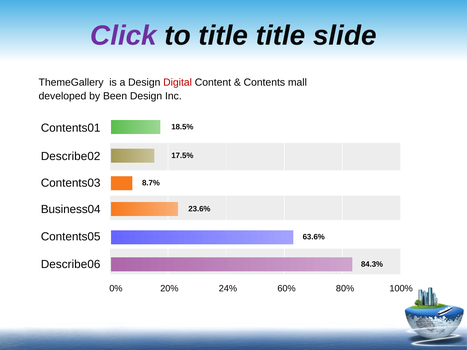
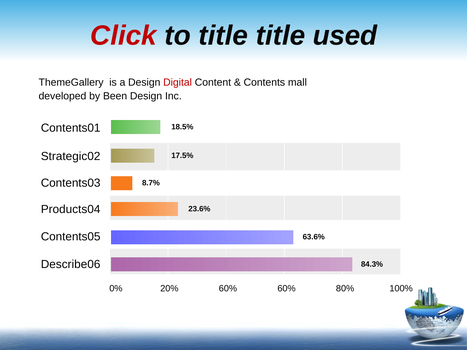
Click colour: purple -> red (124, 36)
slide: slide -> used (345, 36)
Describe02: Describe02 -> Strategic02 (71, 157)
Business04: Business04 -> Products04 (71, 210)
20% 24%: 24% -> 60% (228, 289)
